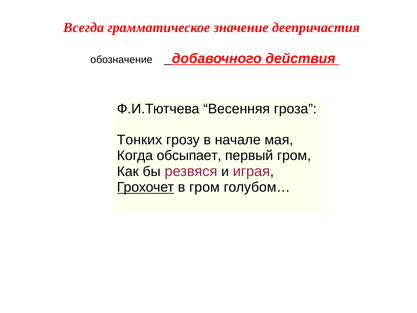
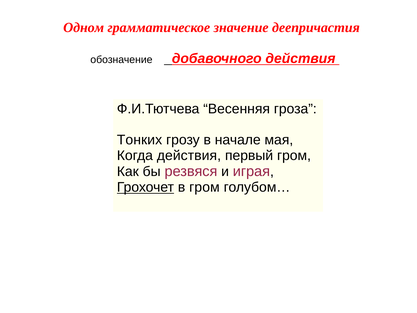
Всегда: Всегда -> Одном (84, 28)
Когда обсыпает: обсыпает -> действия (189, 155)
